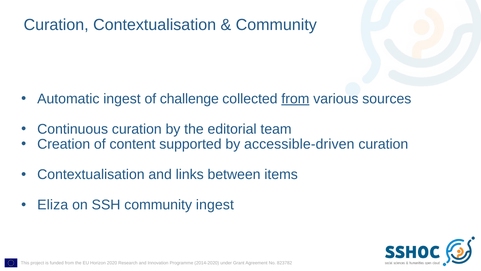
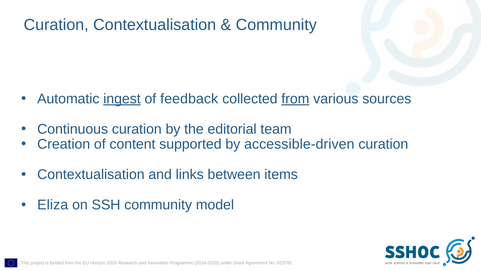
ingest underline: none -> present (122, 99)
challenge: challenge -> feedback (189, 99)
community ingest: ingest -> model (215, 205)
